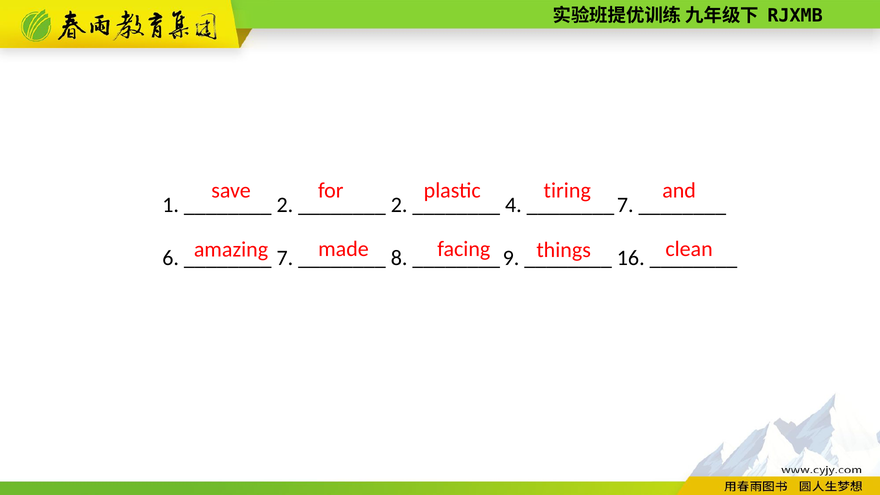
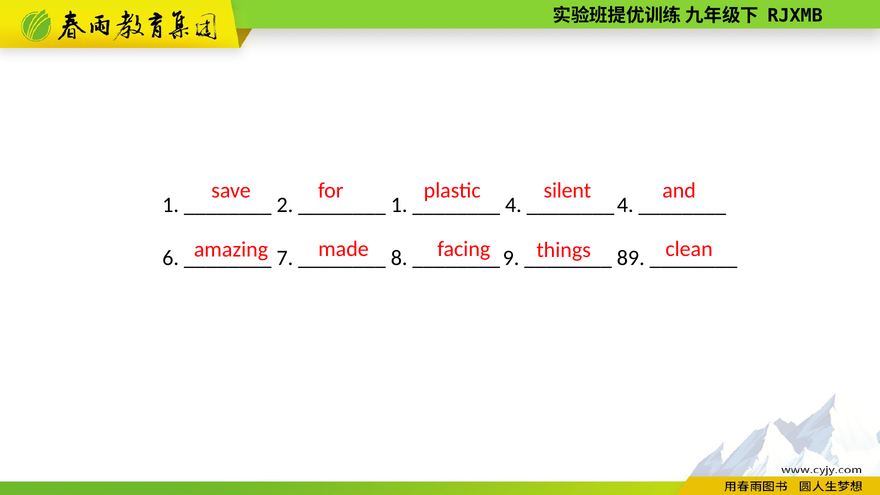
tiring: tiring -> silent (567, 191)
2: 2 -> 1 (399, 205)
7: 7 -> 4 (625, 205)
16: 16 -> 89 (631, 258)
